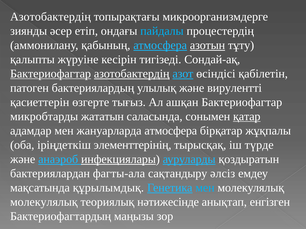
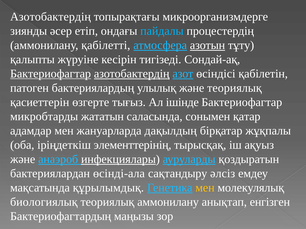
қабының: қабының -> қабілетті (106, 45)
және вирулентті: вирулентті -> теориялық (234, 88)
ашқан: ашқан -> ішінде (182, 102)
қатар underline: present -> none (247, 117)
жануарларда атмосфера: атмосфера -> дақылдың (171, 131)
түрде: түрде -> ақуыз (259, 145)
фагты-ала: фагты-ала -> өсінді-ала (119, 174)
мен colour: light blue -> yellow (205, 188)
молекулялық: молекулялық -> биологиялық (44, 202)
теориялық нәтижесінде: нәтижесінде -> аммонилану (168, 202)
